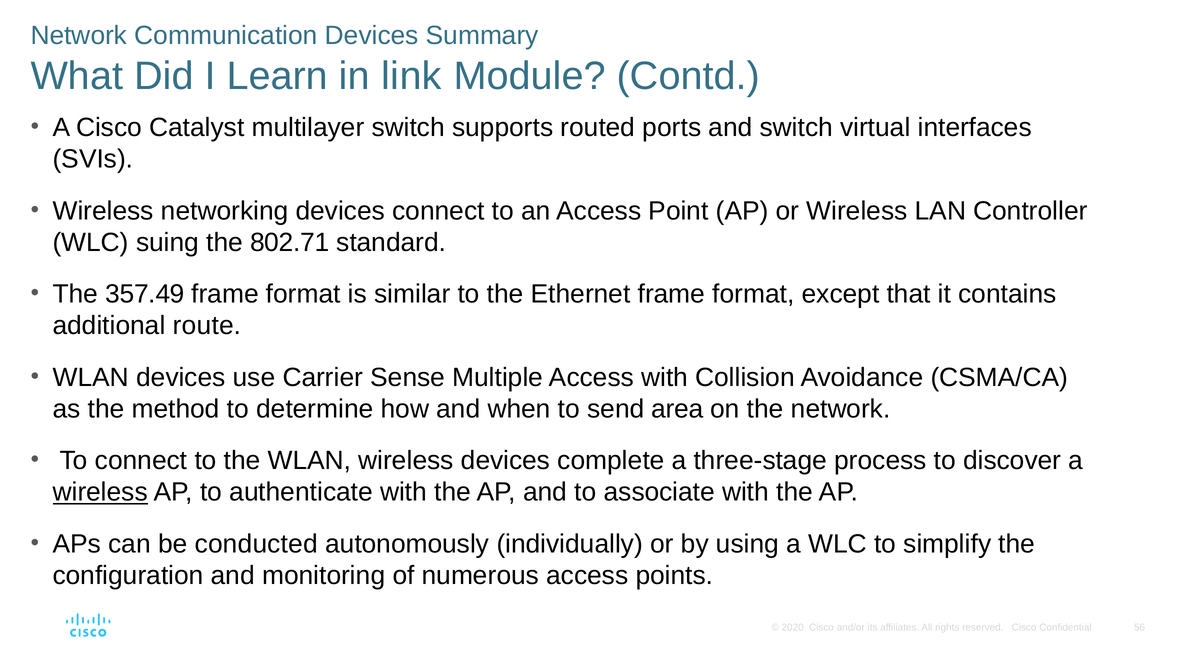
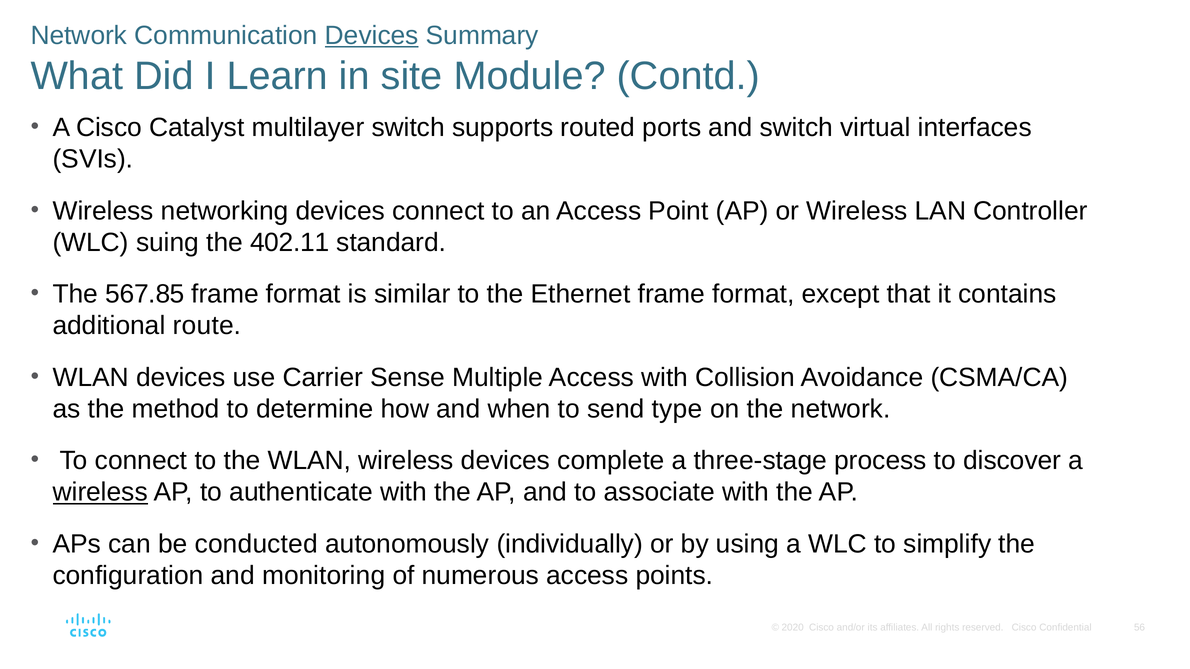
Devices underline: none -> present (372, 36)
link: link -> site (412, 76)
802.71: 802.71 -> 402.11 (290, 243)
357.49: 357.49 -> 567.85 (145, 294)
area: area -> type (677, 409)
